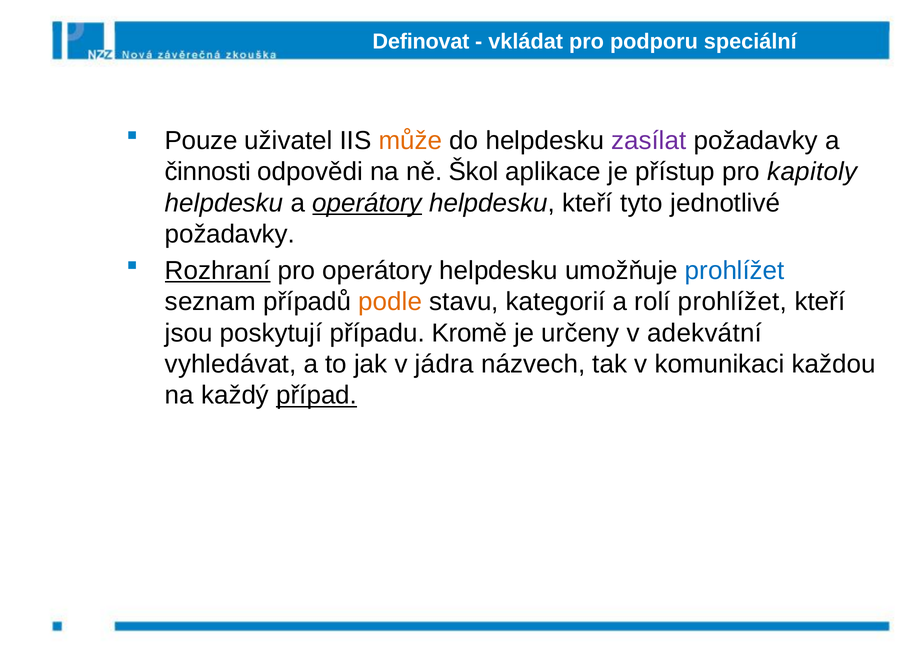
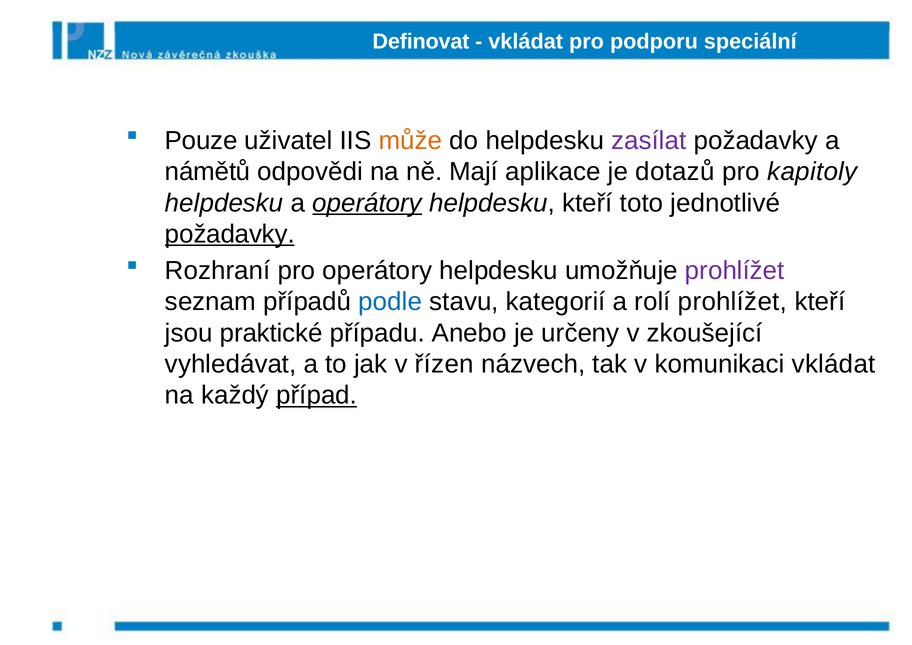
činnosti: činnosti -> námětů (208, 172)
Škol: Škol -> Mají (474, 172)
přístup: přístup -> dotazů (675, 172)
tyto: tyto -> toto (642, 203)
požadavky underline: none -> present (230, 234)
Rozhraní underline: present -> none (218, 271)
prohlížet colour: blue -> purple (735, 271)
podle colour: orange -> blue (390, 302)
poskytují: poskytují -> praktické (271, 333)
Kromě: Kromě -> Anebo (469, 333)
adekvátní: adekvátní -> zkoušející (705, 333)
jádra: jádra -> řízen (444, 364)
komunikaci každou: každou -> vkládat (834, 364)
